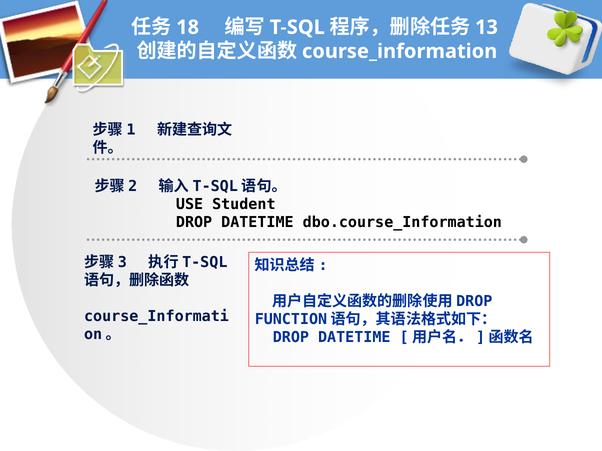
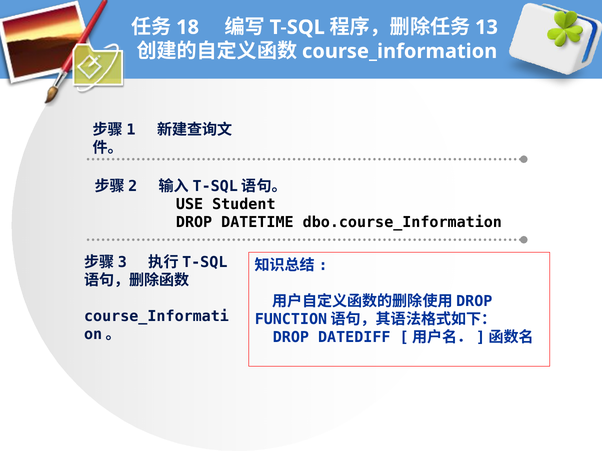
DATETIME: DATETIME -> DATEDIFF (354, 338)
